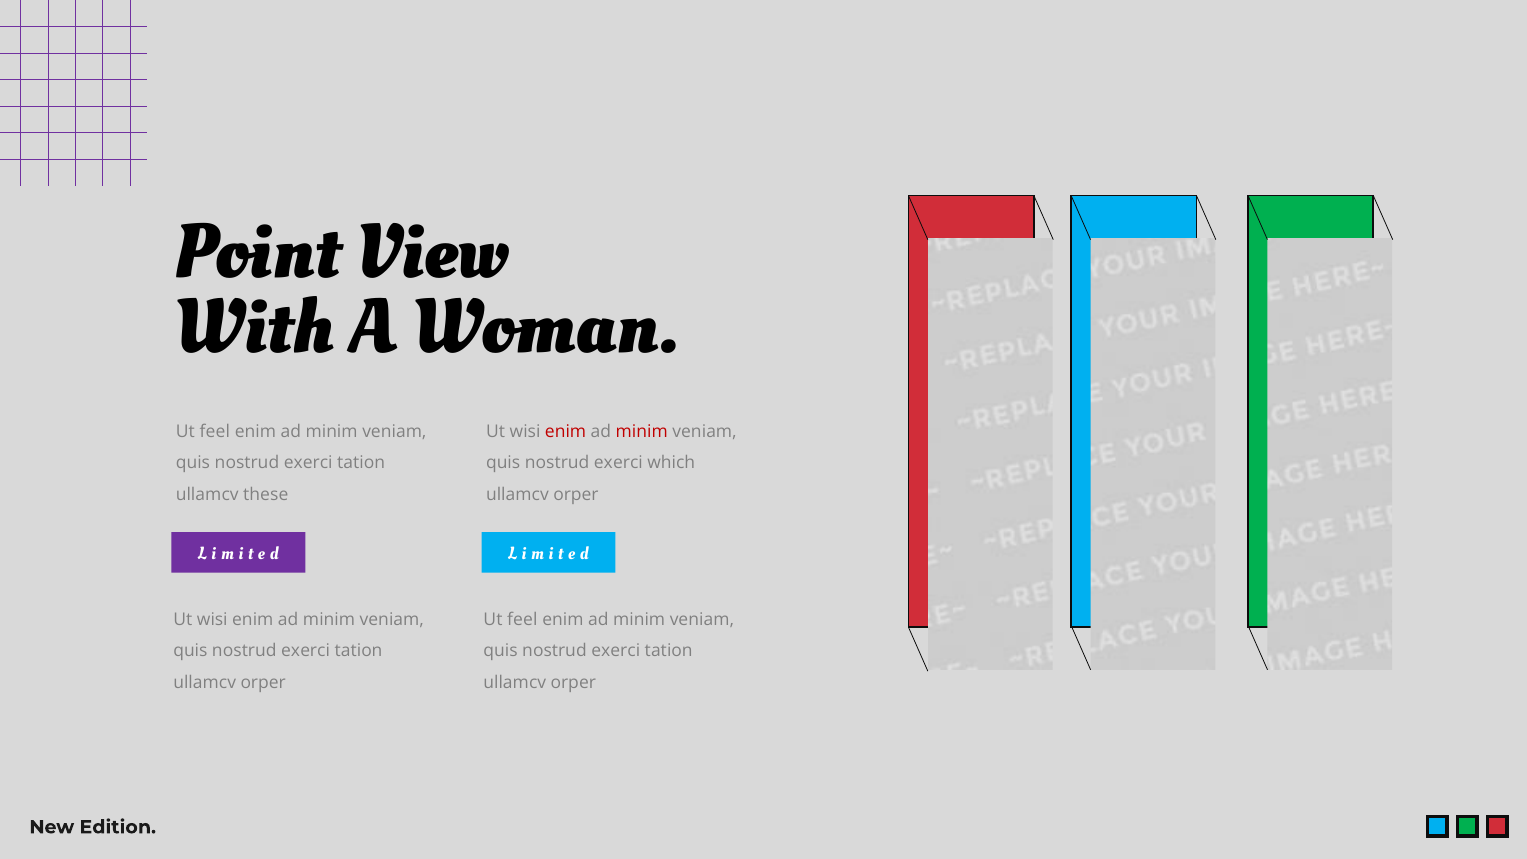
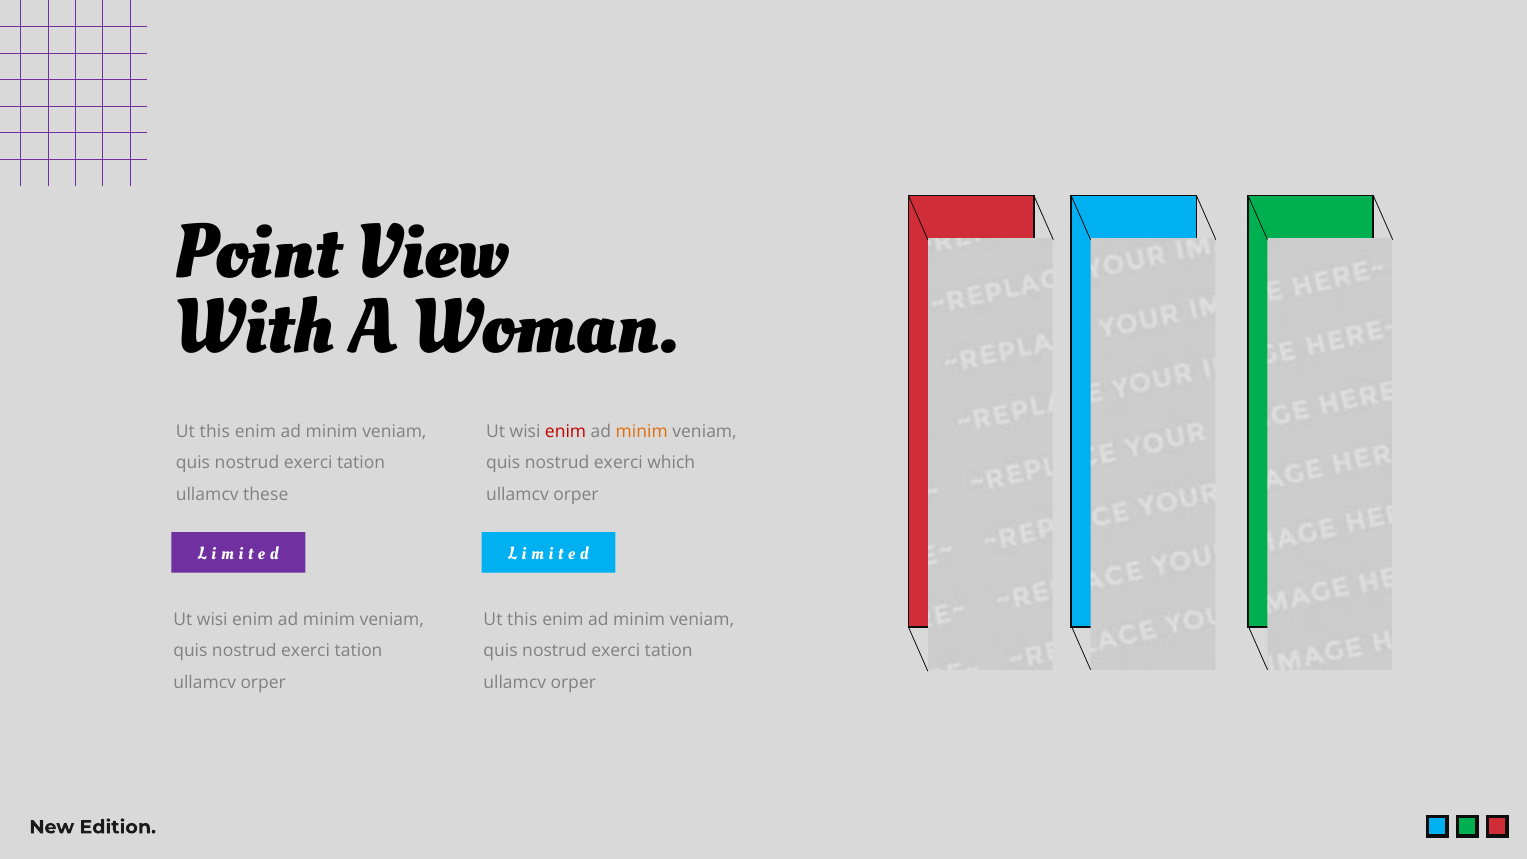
feel: feel -> this (215, 431)
minim colour: red -> orange (642, 431)
feel: feel -> this (522, 619)
